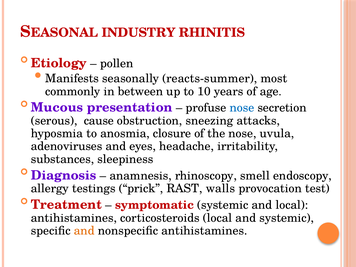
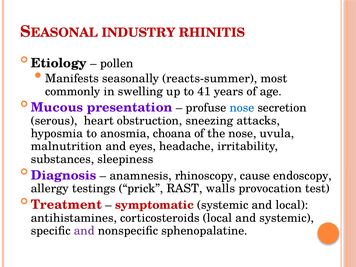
Etiology colour: red -> black (59, 63)
between: between -> swelling (140, 91)
10: 10 -> 41 (204, 91)
cause: cause -> heart (99, 121)
closure: closure -> choana (172, 134)
adenoviruses: adenoviruses -> malnutrition (67, 146)
smell: smell -> cause (255, 176)
and colour: orange -> purple (84, 231)
nonspecific antihistamines: antihistamines -> sphenopalatine (204, 231)
